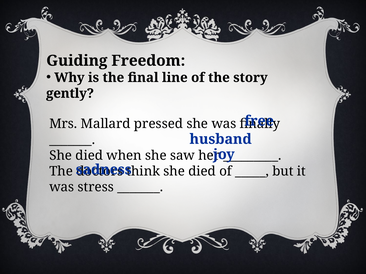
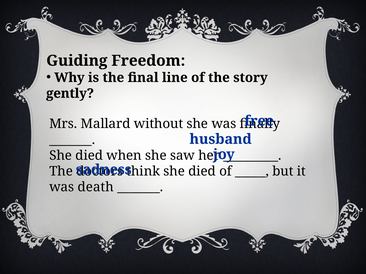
pressed: pressed -> without (159, 124)
stress: stress -> death (96, 187)
